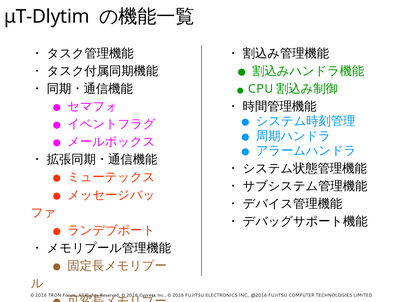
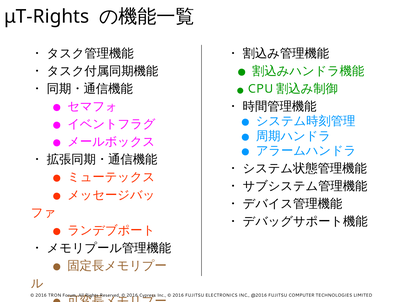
μT-Dlytim: μT-Dlytim -> μT-Rights (47, 17)
